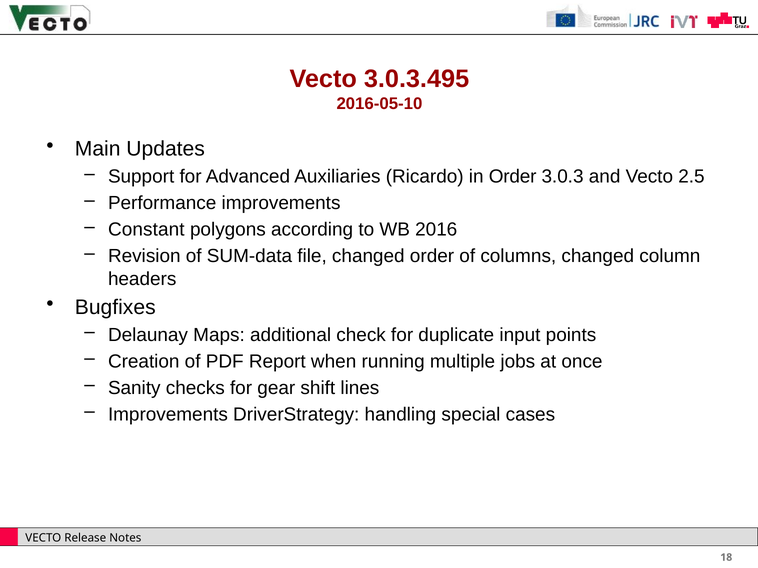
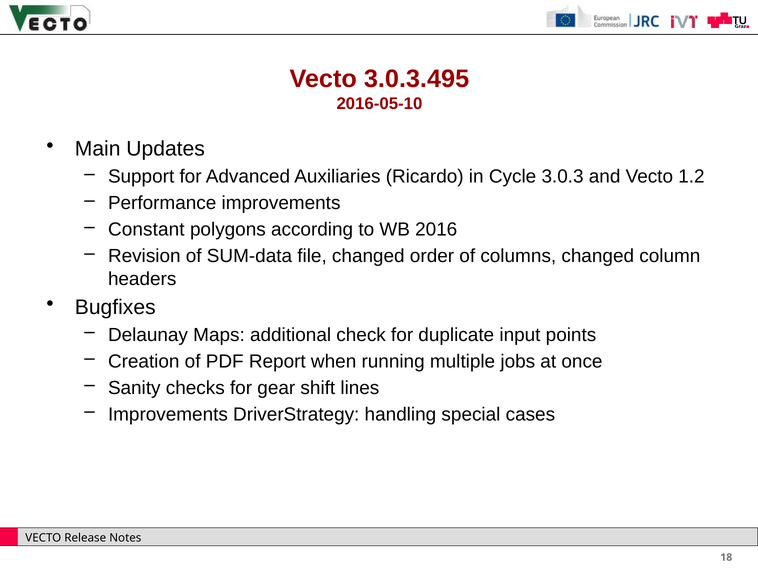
in Order: Order -> Cycle (513, 177)
2.5: 2.5 -> 1.2 (691, 177)
